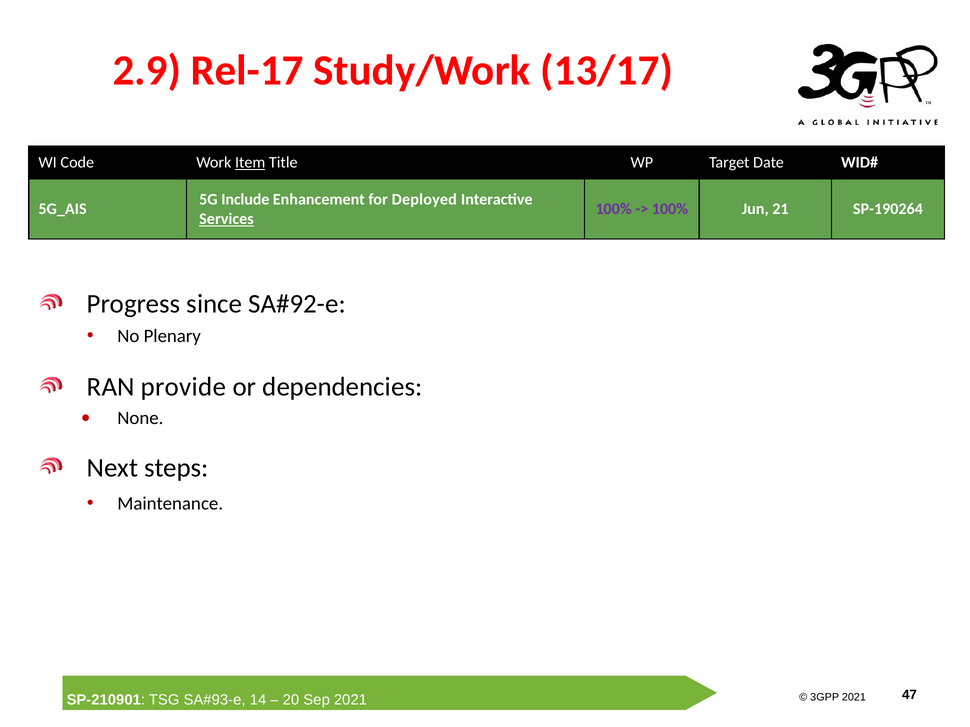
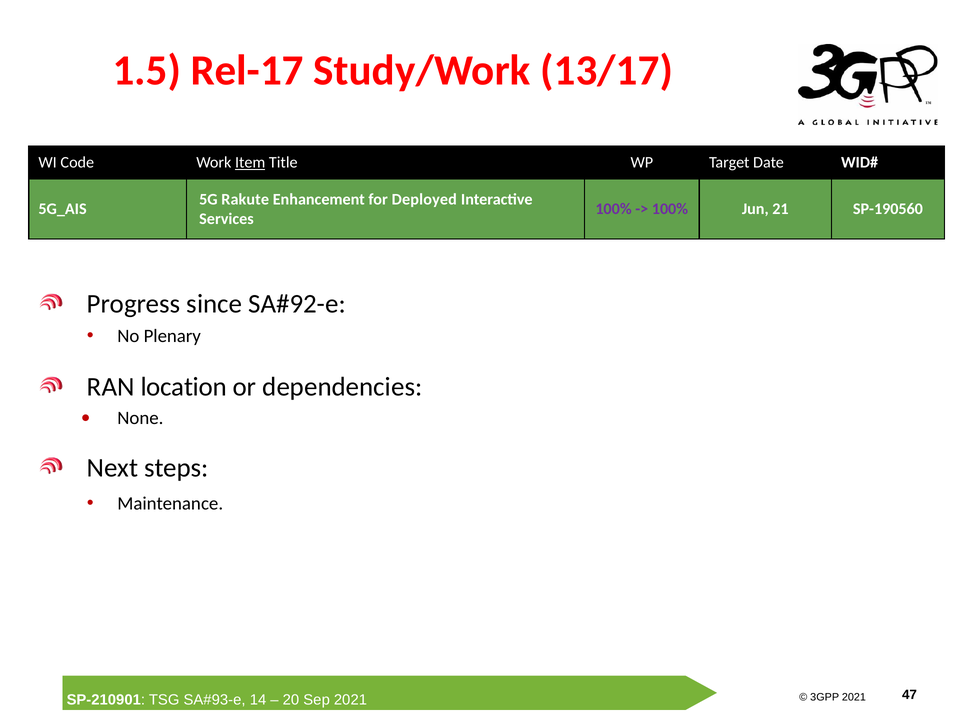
2.9: 2.9 -> 1.5 (147, 70)
Include: Include -> Rakute (245, 199)
SP-190264: SP-190264 -> SP-190560 (888, 209)
Services underline: present -> none (226, 219)
provide: provide -> location (184, 387)
